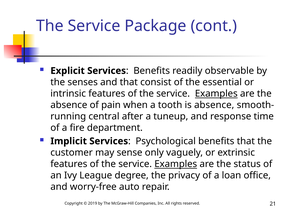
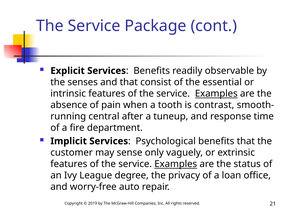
is absence: absence -> contrast (214, 105)
